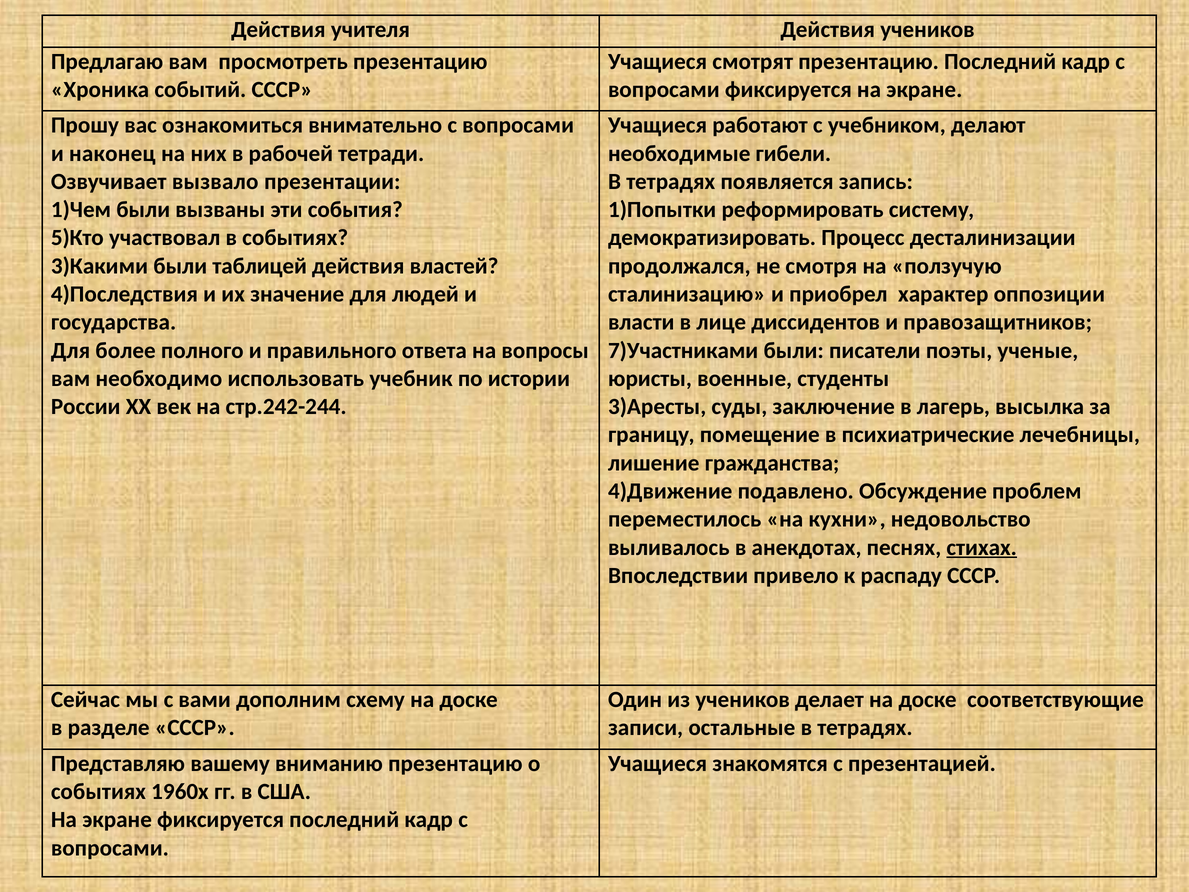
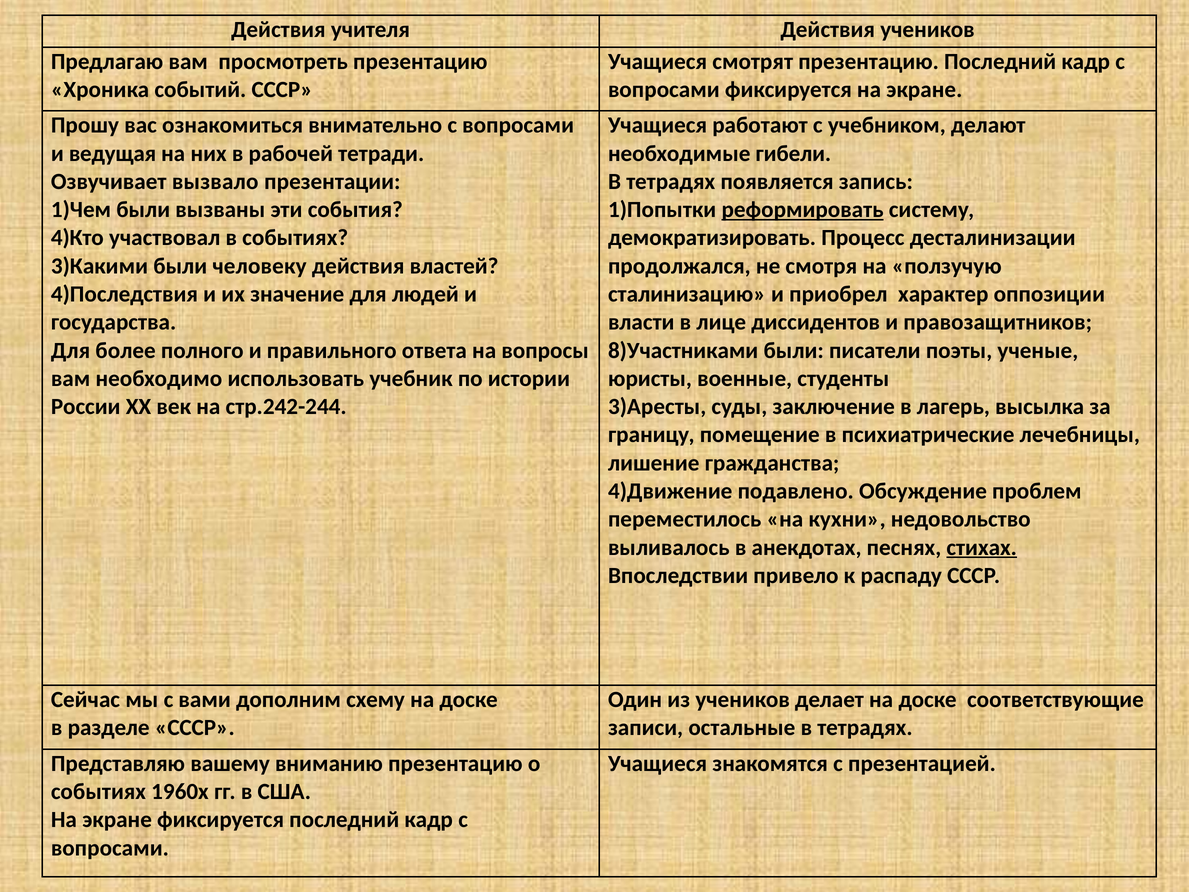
наконец: наконец -> ведущая (113, 153)
реформировать underline: none -> present (803, 210)
5)Кто: 5)Кто -> 4)Кто (77, 238)
таблицей: таблицей -> человеку (259, 266)
7)Участниками: 7)Участниками -> 8)Участниками (683, 350)
